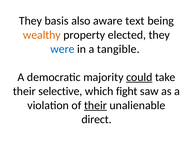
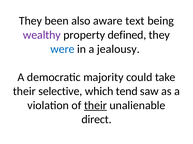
basis: basis -> been (57, 21)
wealthy colour: orange -> purple (42, 35)
elected: elected -> defined (127, 35)
tangible: tangible -> jealousy (118, 49)
could underline: present -> none (139, 78)
fight: fight -> tend (127, 92)
